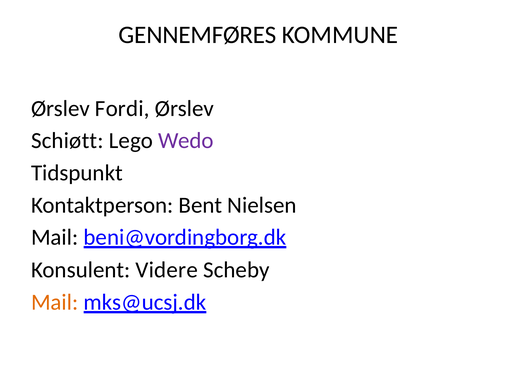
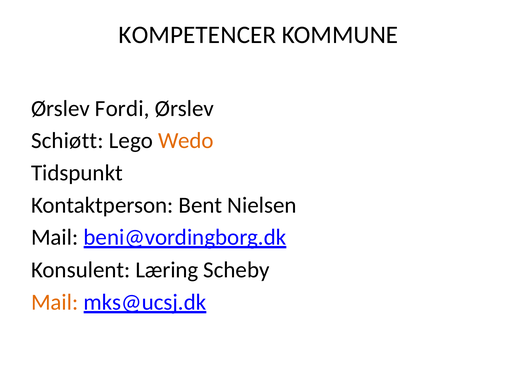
GENNEMFØRES: GENNEMFØRES -> KOMPETENCER (197, 35)
Wedo colour: purple -> orange (186, 141)
Videre: Videre -> Læring (167, 270)
